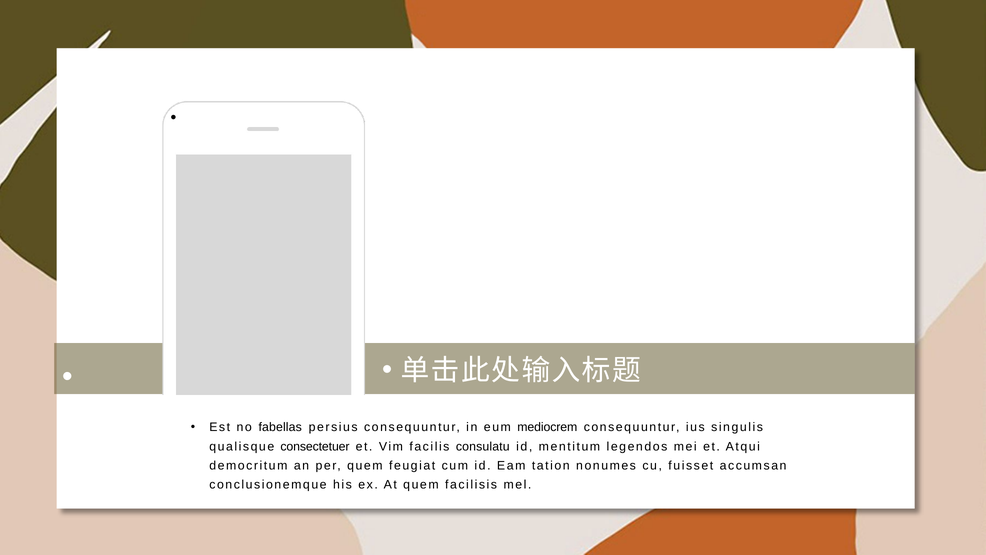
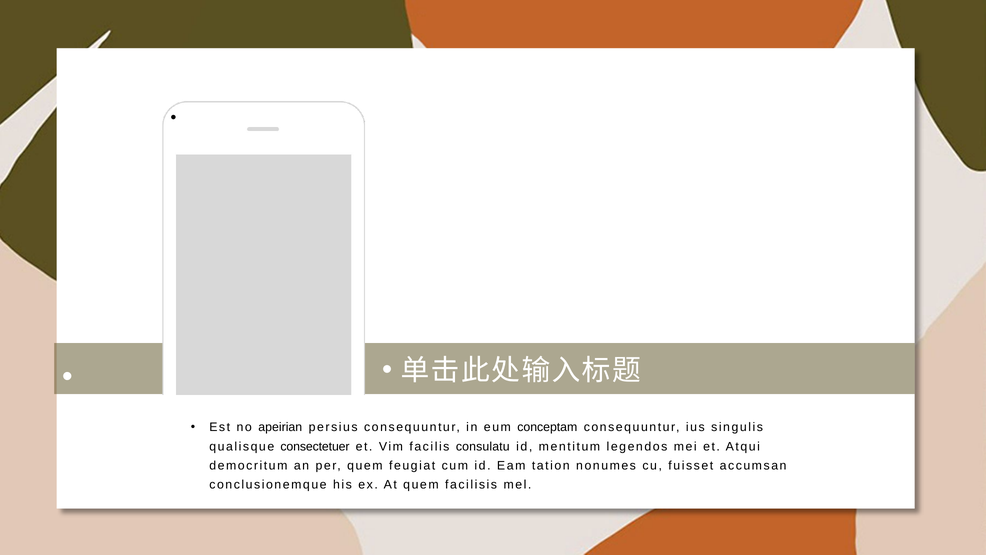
fabellas: fabellas -> apeirian (280, 427)
mediocrem: mediocrem -> conceptam (547, 427)
